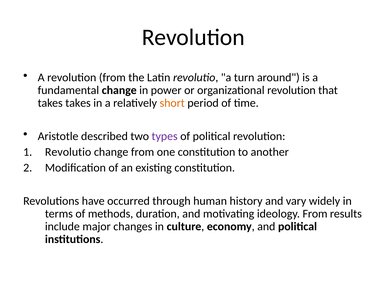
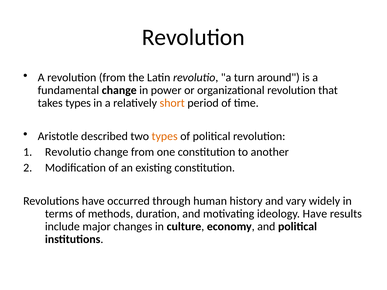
takes takes: takes -> types (78, 103)
types colour: purple -> orange (165, 136)
ideology From: From -> Have (315, 214)
